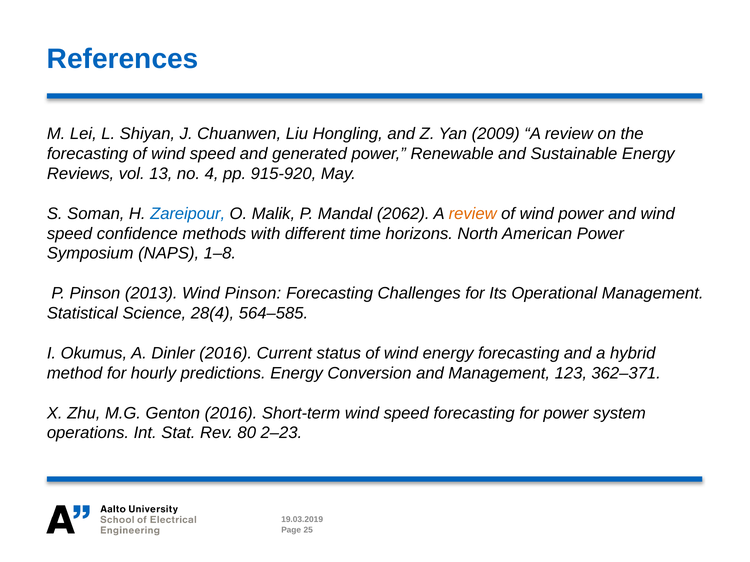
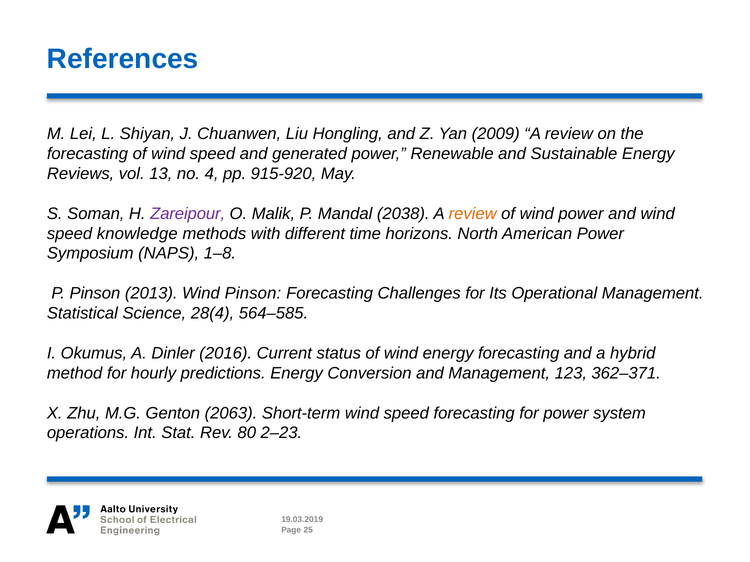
Zareipour colour: blue -> purple (188, 214)
2062: 2062 -> 2038 (403, 214)
confidence: confidence -> knowledge (137, 234)
Genton 2016: 2016 -> 2063 (231, 413)
